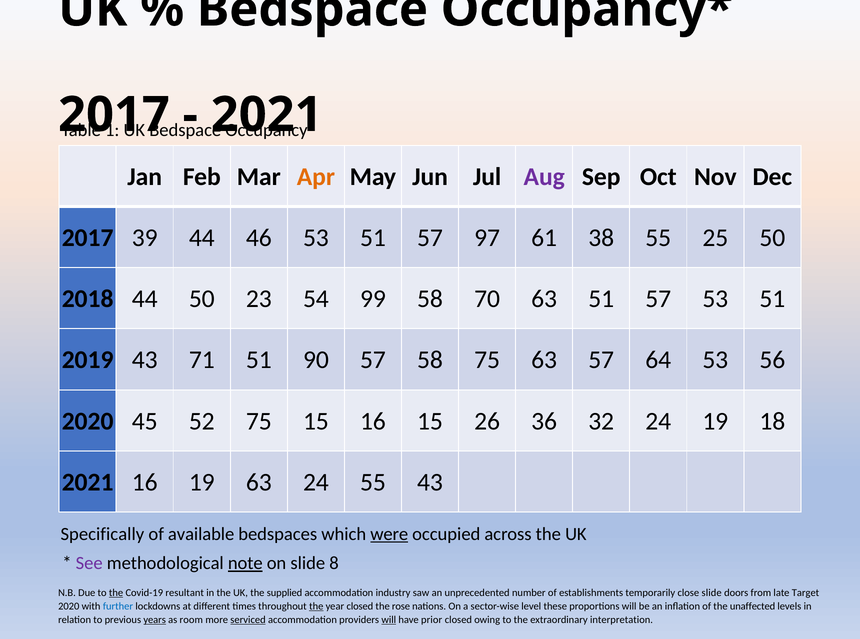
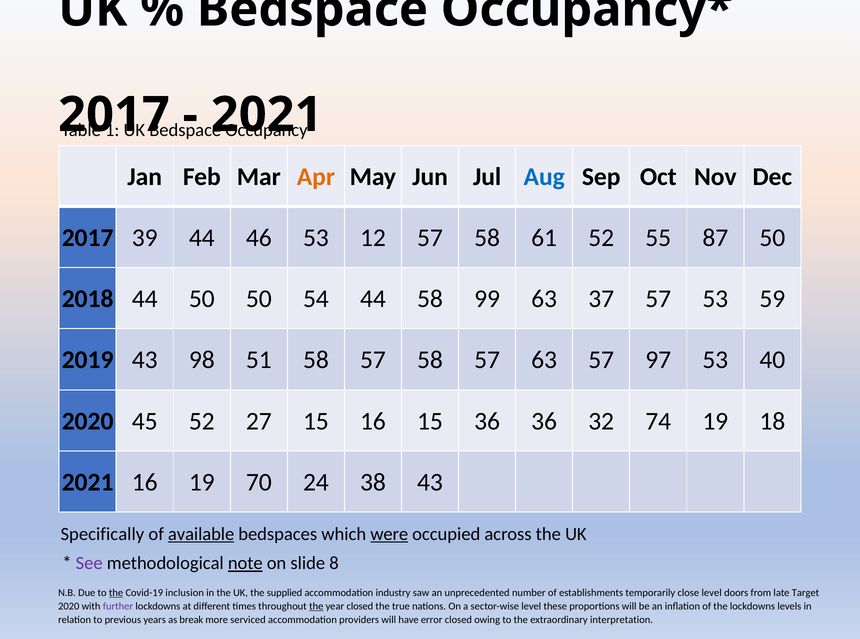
Aug colour: purple -> blue (544, 177)
46 53 51: 51 -> 12 (373, 238)
97: 97 -> 58 (487, 238)
61 38: 38 -> 52 (601, 238)
25: 25 -> 87 (715, 238)
50 23: 23 -> 50 (259, 299)
54 99: 99 -> 44 (373, 299)
70: 70 -> 99 (487, 299)
63 51: 51 -> 37 (601, 299)
57 53 51: 51 -> 59 (772, 299)
71: 71 -> 98 (202, 360)
51 90: 90 -> 58 (316, 360)
57 58 75: 75 -> 57 (487, 360)
64: 64 -> 97 (658, 360)
56: 56 -> 40 (772, 360)
52 75: 75 -> 27 (259, 421)
15 26: 26 -> 36 (487, 421)
32 24: 24 -> 74 (658, 421)
19 63: 63 -> 70 (259, 482)
24 55: 55 -> 38 (373, 482)
available underline: none -> present (201, 534)
resultant: resultant -> inclusion (185, 593)
close slide: slide -> level (712, 593)
further colour: blue -> purple (118, 606)
rose: rose -> true (401, 606)
the unaffected: unaffected -> lockdowns (752, 606)
years underline: present -> none (155, 620)
room: room -> break (191, 620)
serviced underline: present -> none (248, 620)
will underline: present -> none (389, 620)
prior: prior -> error (432, 620)
